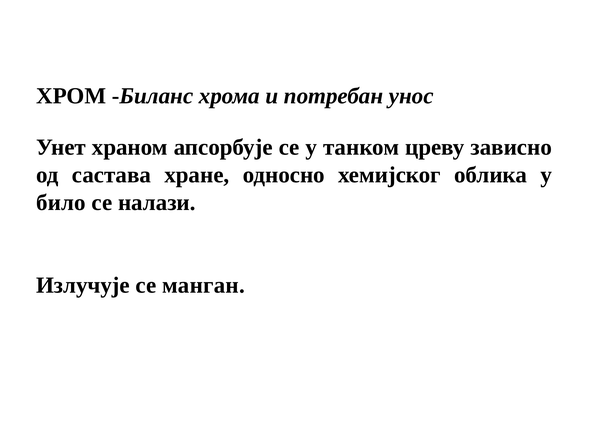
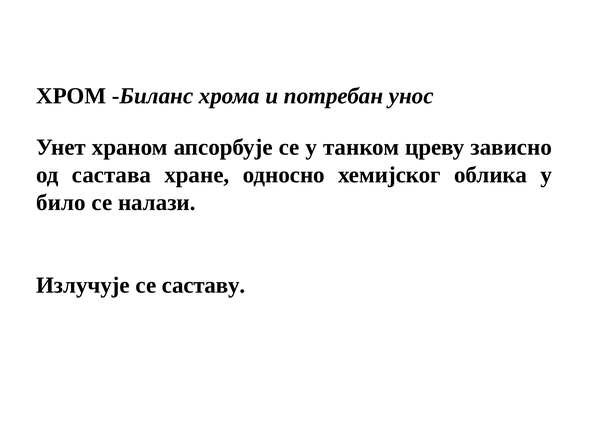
манган: манган -> саставу (204, 285)
